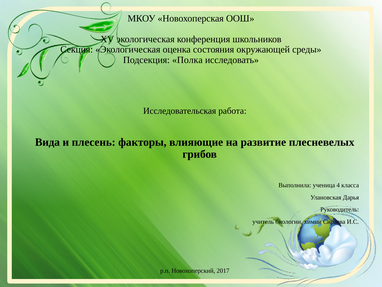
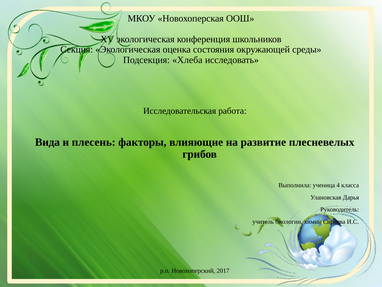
Полка: Полка -> Хлеба (187, 60)
